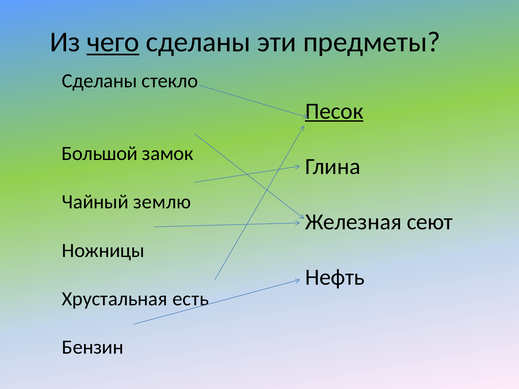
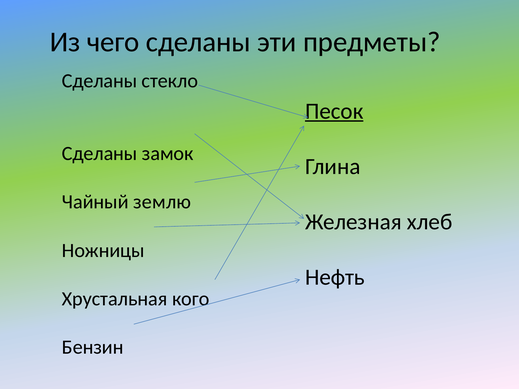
чего underline: present -> none (113, 42)
Большой: Большой -> Сделаны (100, 154)
сеют: сеют -> хлеб (430, 222)
есть: есть -> кого (191, 299)
